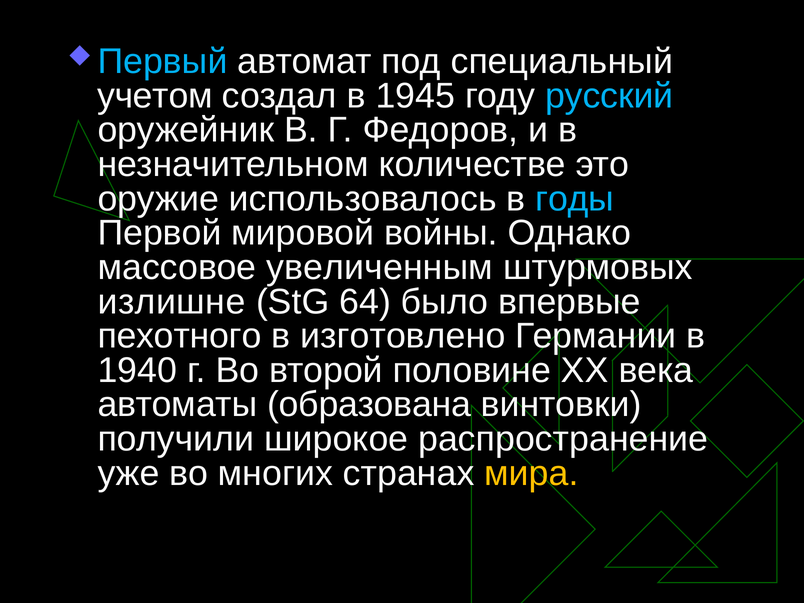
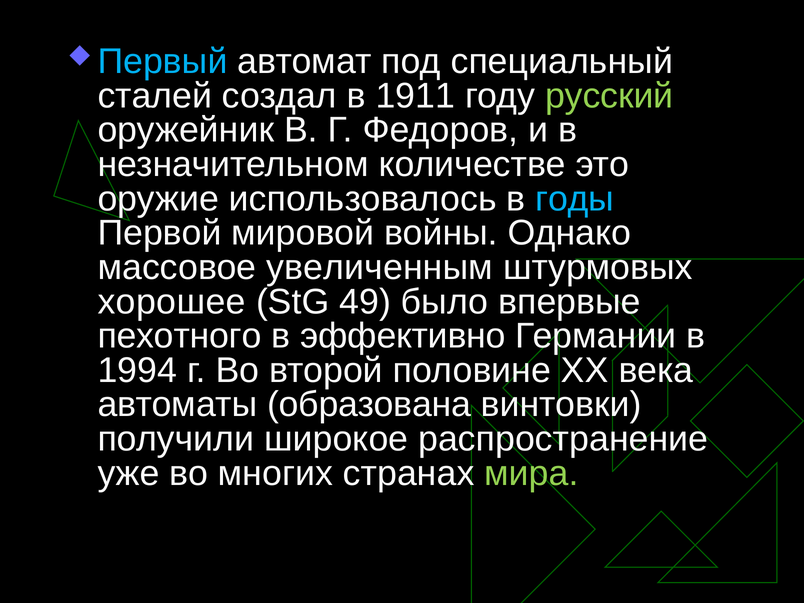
учетом: учетом -> сталей (155, 96)
1945: 1945 -> 1911 (415, 96)
русский colour: light blue -> light green (609, 96)
излишне: излишне -> хорошее (172, 302)
64: 64 -> 49 (365, 302)
изготовлено: изготовлено -> эффективно (403, 336)
1940: 1940 -> 1994 (137, 370)
мира colour: yellow -> light green (532, 473)
